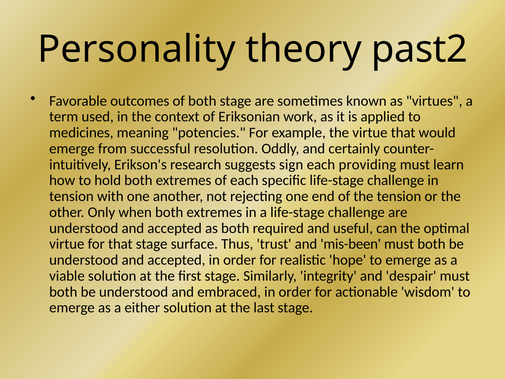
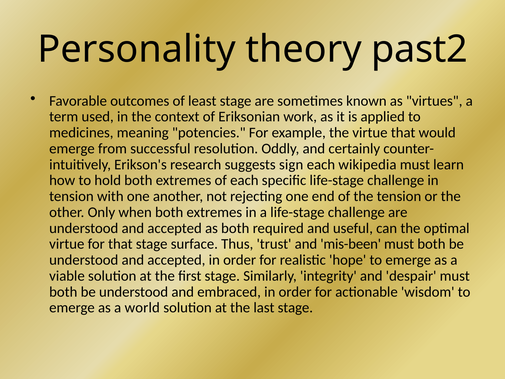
of both: both -> least (202, 101)
providing: providing -> wikipedia (367, 164)
either: either -> world (142, 308)
